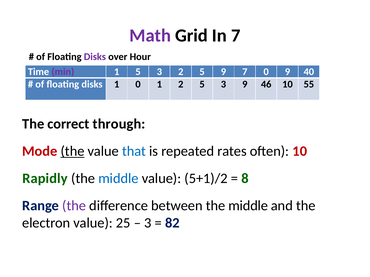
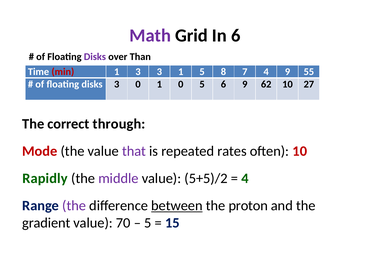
In 7: 7 -> 6 (236, 36)
Hour: Hour -> Than (140, 57)
min colour: purple -> red (63, 72)
1 5: 5 -> 3 (138, 72)
3 2: 2 -> 1 (181, 72)
5 9: 9 -> 8 (223, 72)
7 0: 0 -> 4 (266, 72)
40: 40 -> 55 (309, 72)
disks 1: 1 -> 3 (117, 84)
1 2: 2 -> 0 (181, 84)
3: 3 -> 6 (223, 84)
46: 46 -> 62 (266, 84)
55: 55 -> 27 (309, 84)
the underline: present -> none (73, 151)
that colour: blue -> purple (134, 151)
middle colour: blue -> purple (118, 179)
5+1)/2: 5+1)/2 -> 5+5)/2 (206, 179)
8: 8 -> 4 (245, 179)
between underline: none -> present (177, 206)
middle: middle -> proton (248, 206)
electron: electron -> gradient (46, 223)
25: 25 -> 70 (123, 223)
3: 3 -> 5 (148, 223)
82: 82 -> 15 (172, 223)
